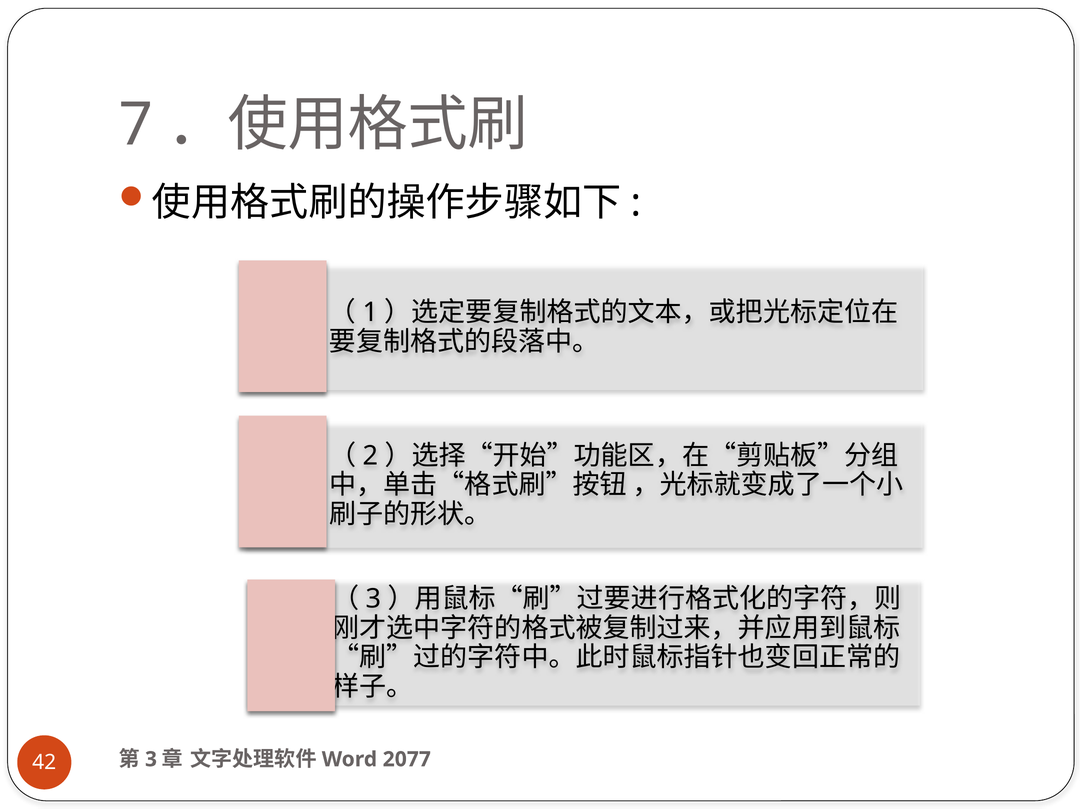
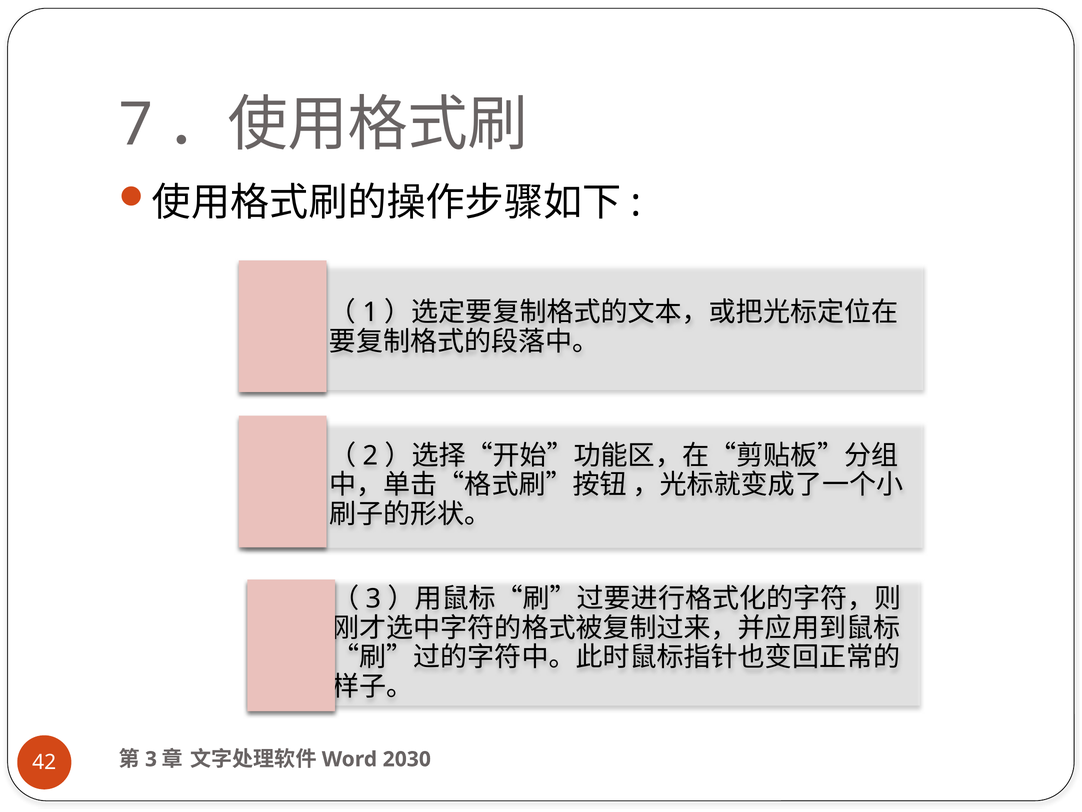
2077: 2077 -> 2030 (407, 759)
